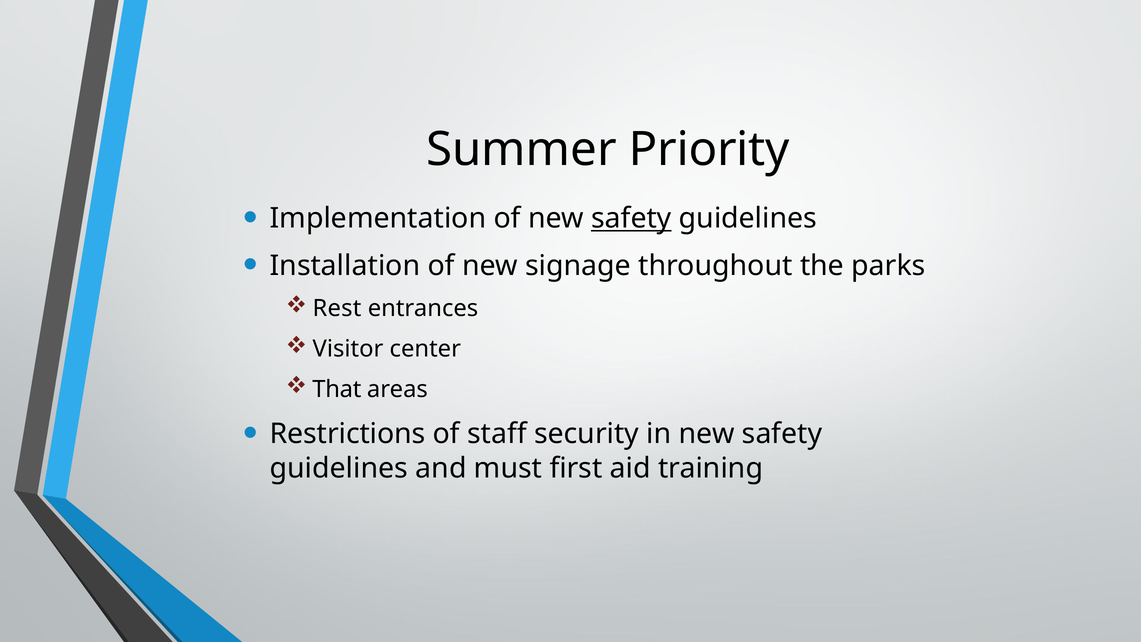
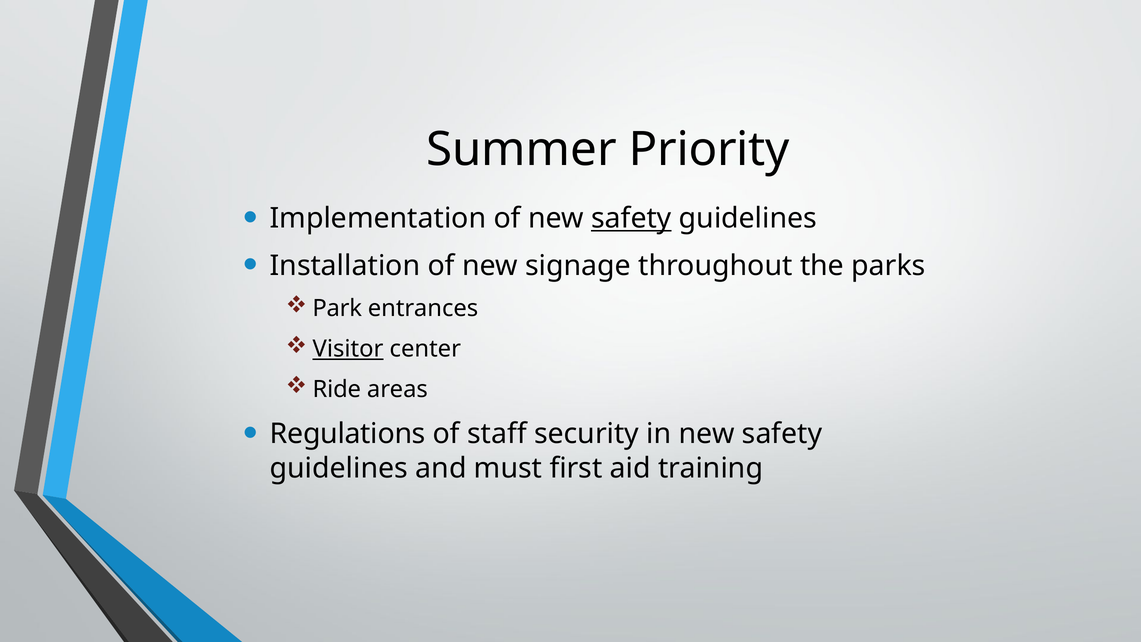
Rest: Rest -> Park (337, 309)
Visitor underline: none -> present (348, 349)
That: That -> Ride (337, 389)
Restrictions: Restrictions -> Regulations (348, 434)
